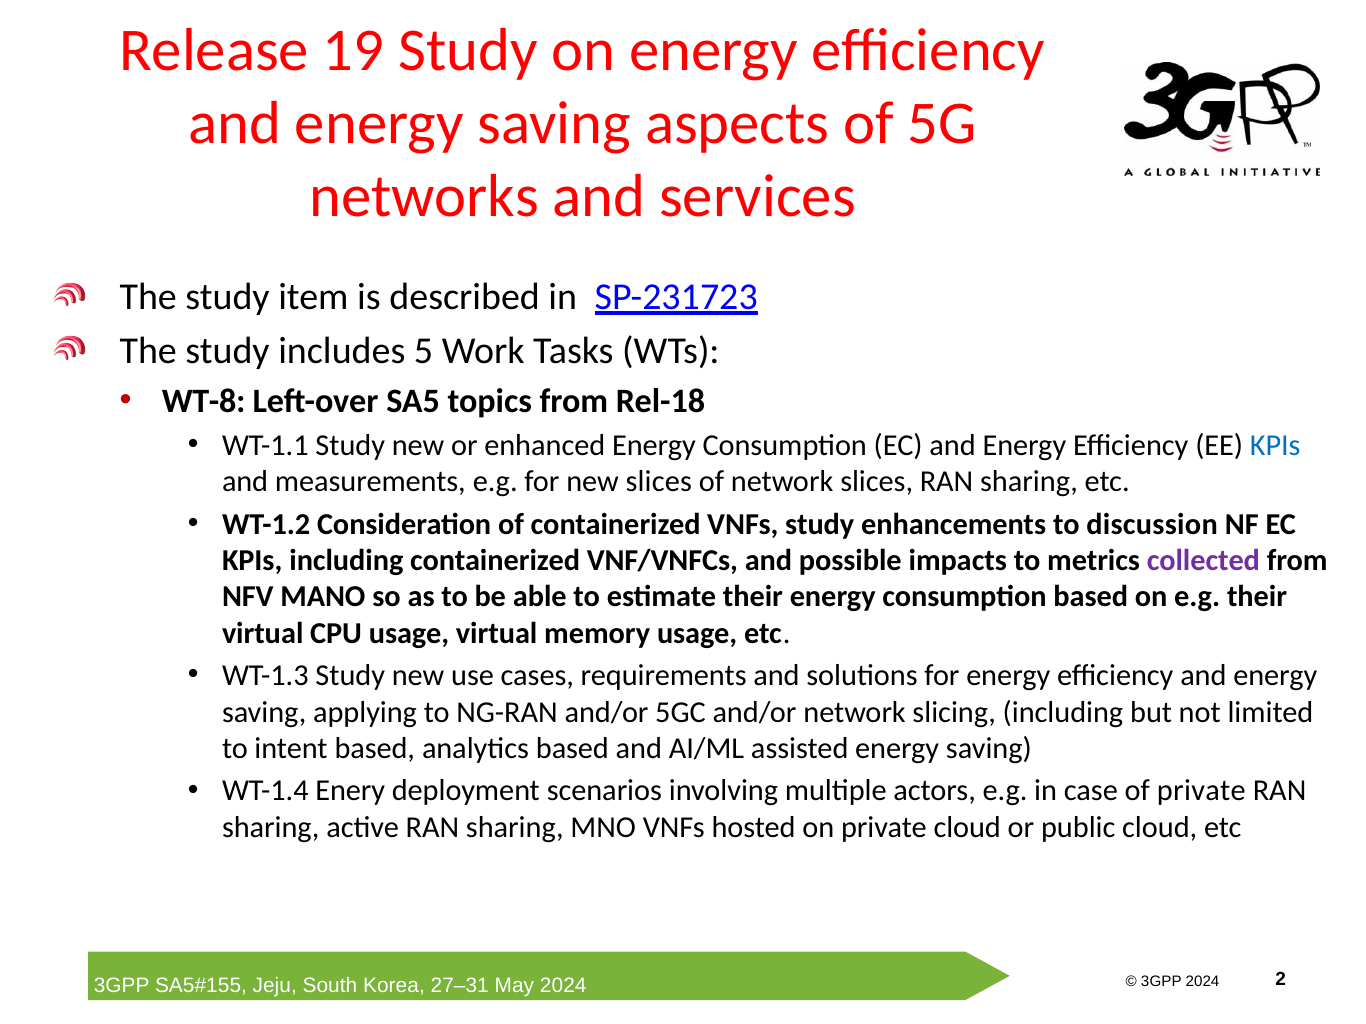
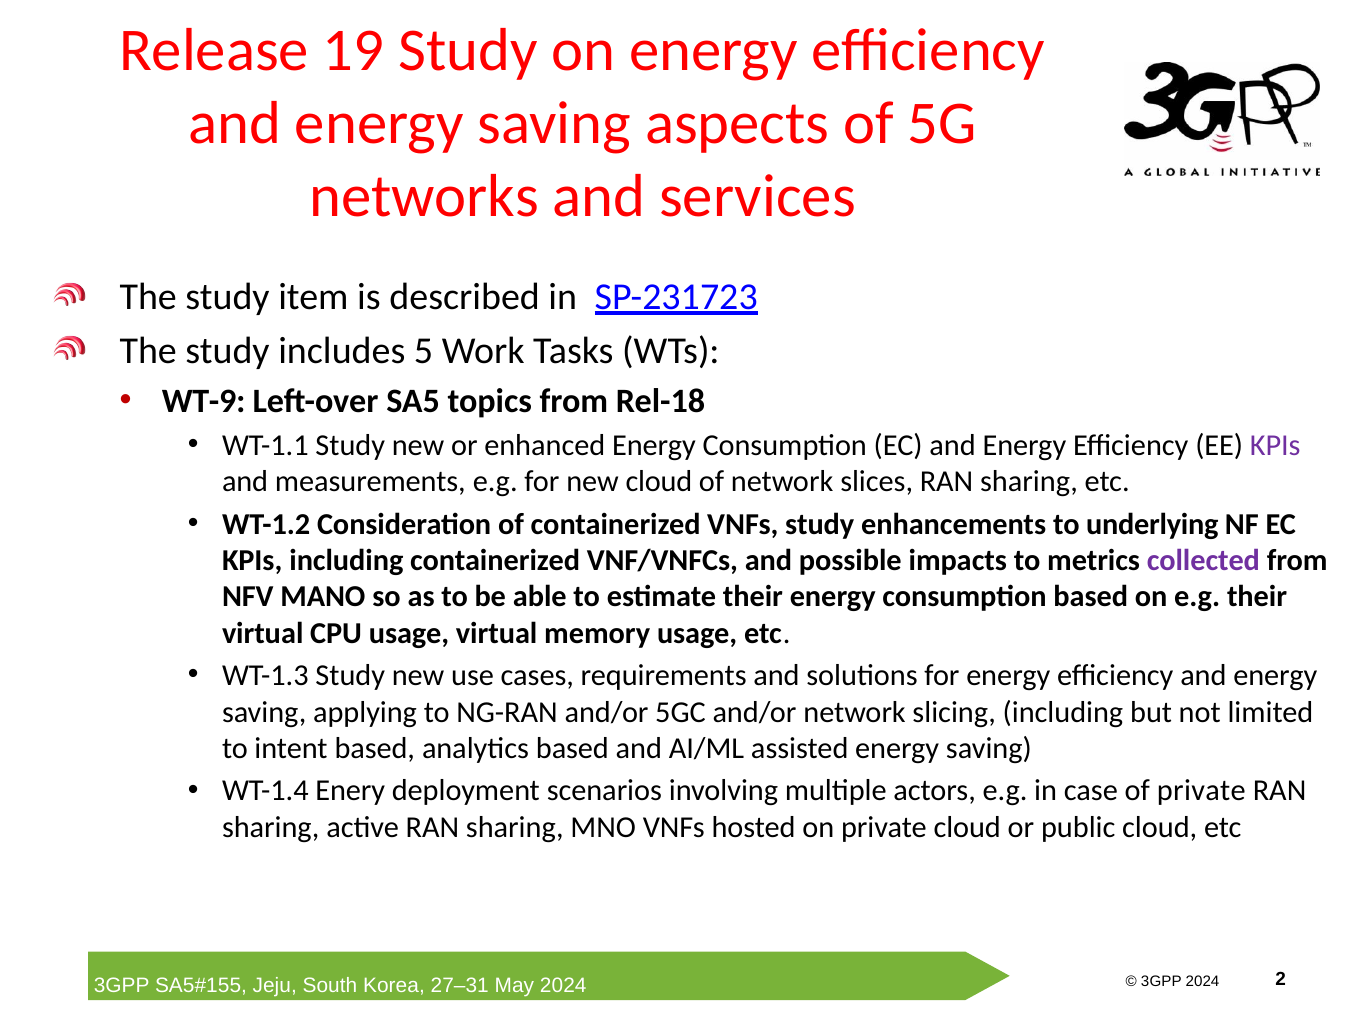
WT-8: WT-8 -> WT-9 (204, 401)
KPIs colour: blue -> purple (1275, 445)
new slices: slices -> cloud (659, 482)
discussion: discussion -> underlying (1152, 524)
